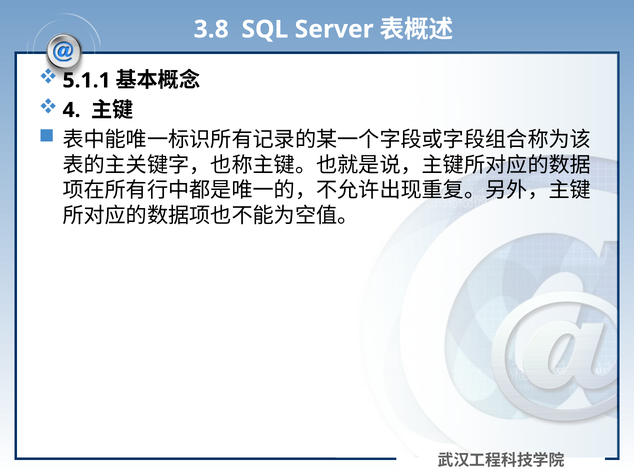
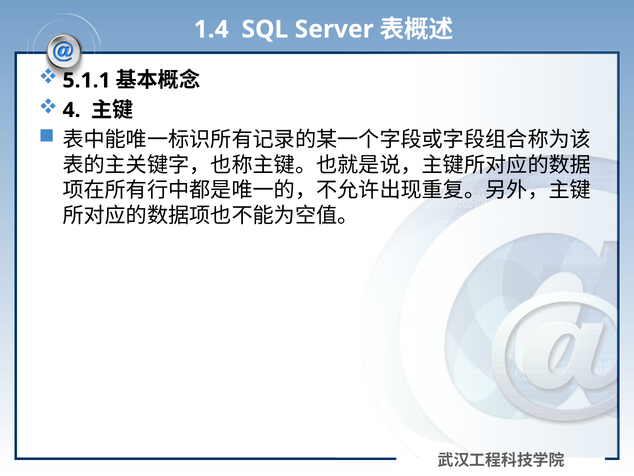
3.8: 3.8 -> 1.4 (211, 29)
